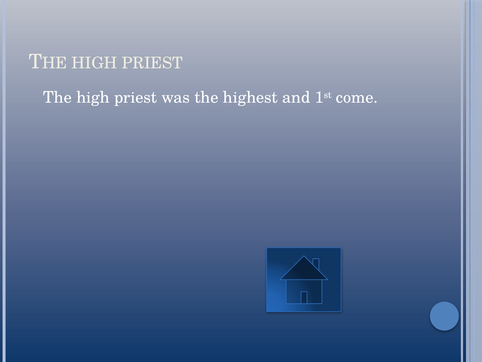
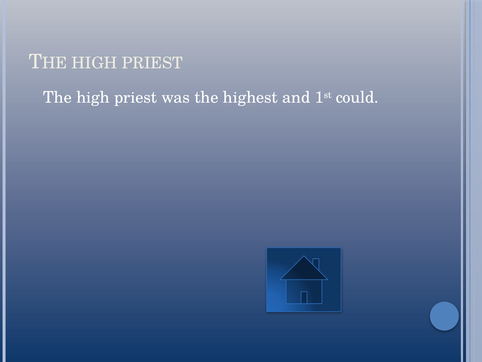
come: come -> could (357, 97)
